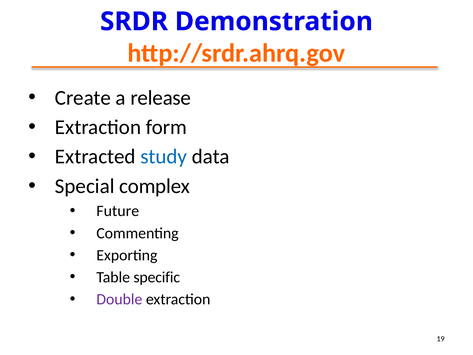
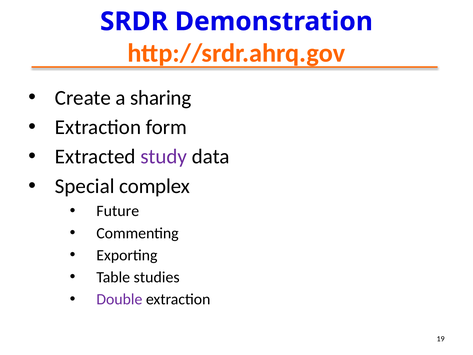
release: release -> sharing (161, 98)
study colour: blue -> purple (164, 157)
specific: specific -> studies (157, 277)
